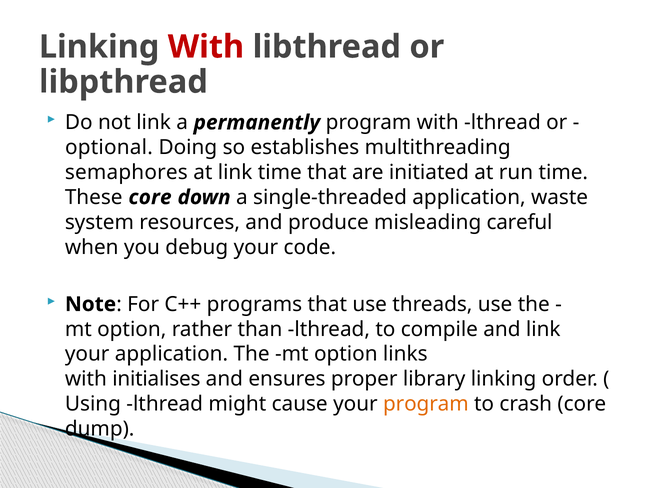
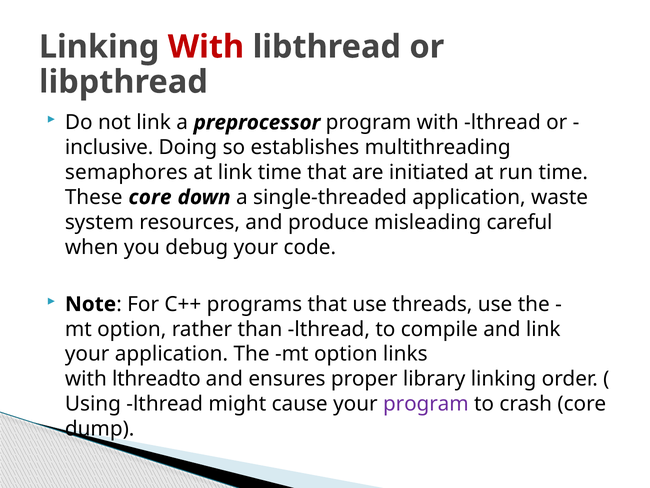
permanently: permanently -> preprocessor (257, 122)
optional: optional -> inclusive (109, 147)
initialises: initialises -> lthreadto (156, 379)
program colour: orange -> purple (426, 404)
